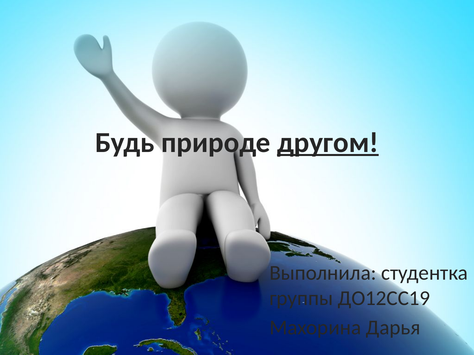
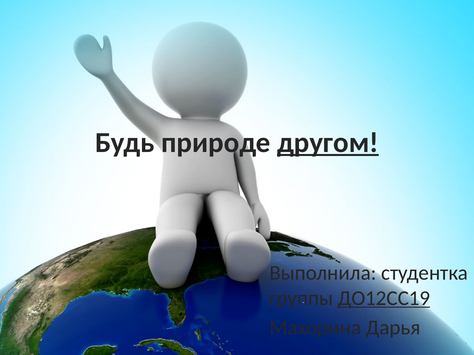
ДО12СС19 underline: none -> present (384, 299)
